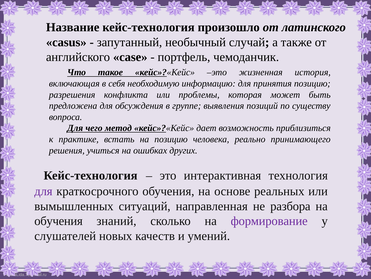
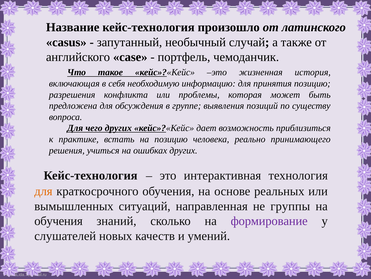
чего метод: метод -> других (118, 128)
для colour: purple -> orange (43, 191)
разбора: разбора -> группы (290, 206)
